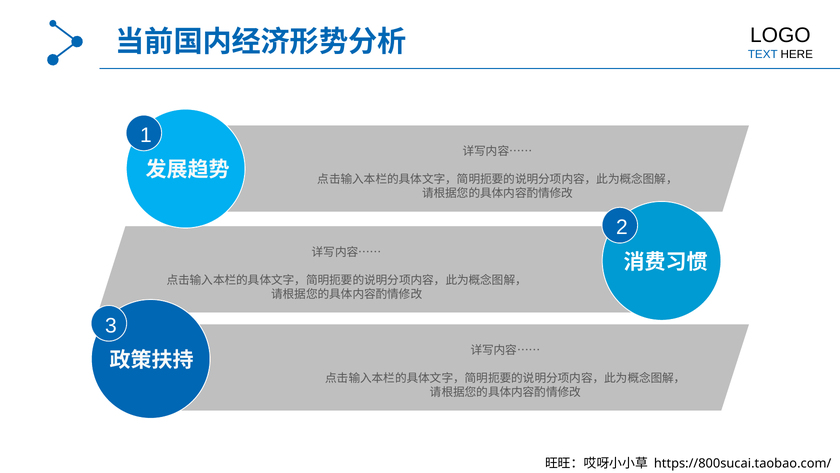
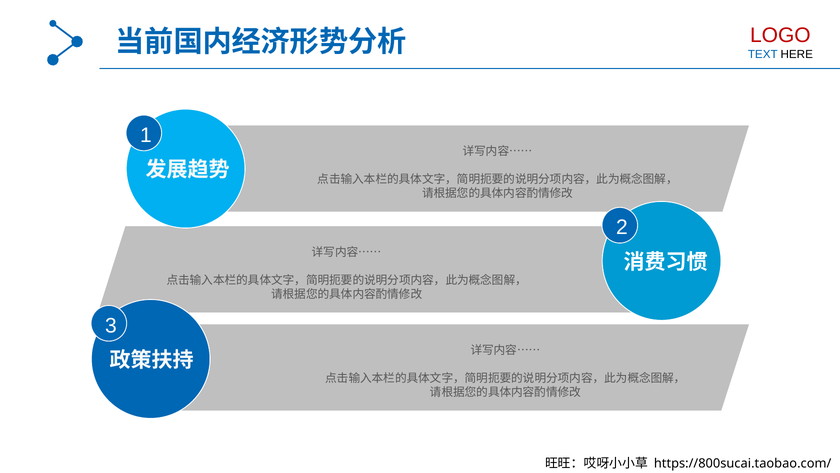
LOGO colour: black -> red (780, 35)
